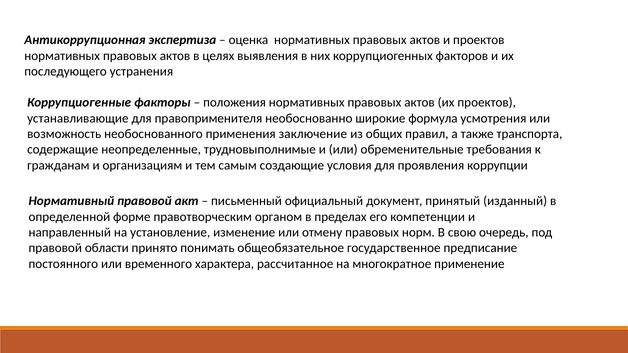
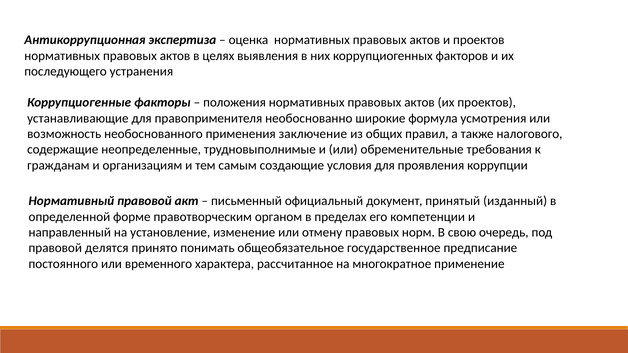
транспорта: транспорта -> налогового (529, 134)
области: области -> делятся (107, 248)
